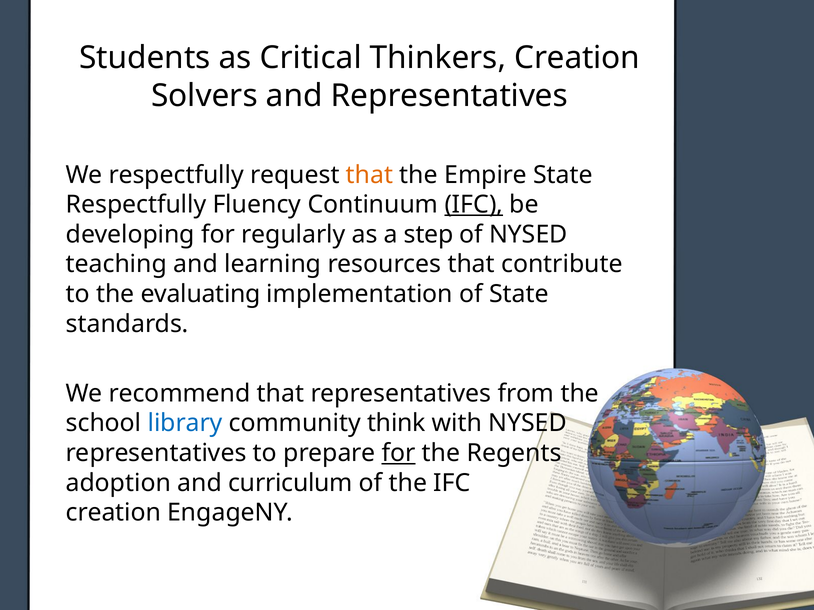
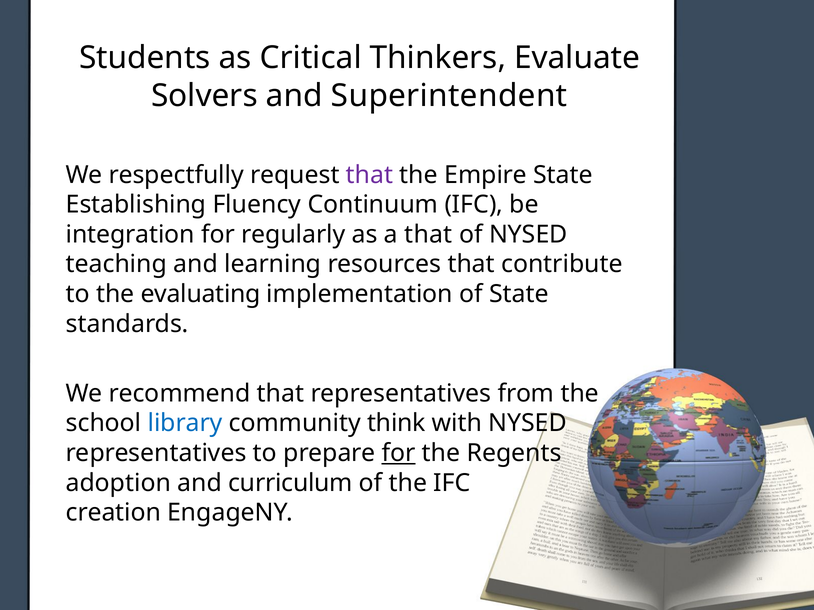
Thinkers Creation: Creation -> Evaluate (577, 58)
and Representatives: Representatives -> Superintendent (449, 96)
that colour: orange -> purple (370, 175)
Respectfully: Respectfully -> Establishing (136, 205)
IFC underline: present -> none (474, 205)
developing: developing -> integration (130, 235)
a step: step -> that (428, 235)
